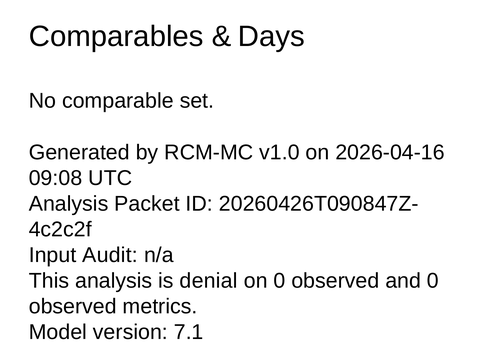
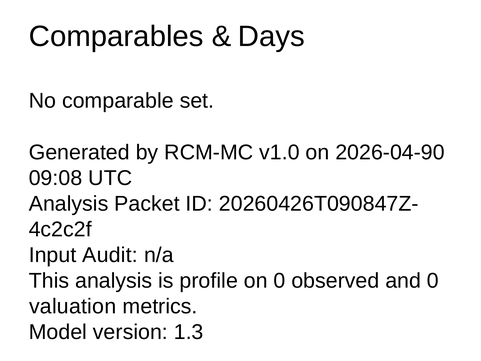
2026-04-16: 2026-04-16 -> 2026-04-90 (390, 152)
denial: denial -> profile (209, 280)
observed: observed -> valuation (73, 306)
7.1: 7.1 -> 1.3 (189, 332)
